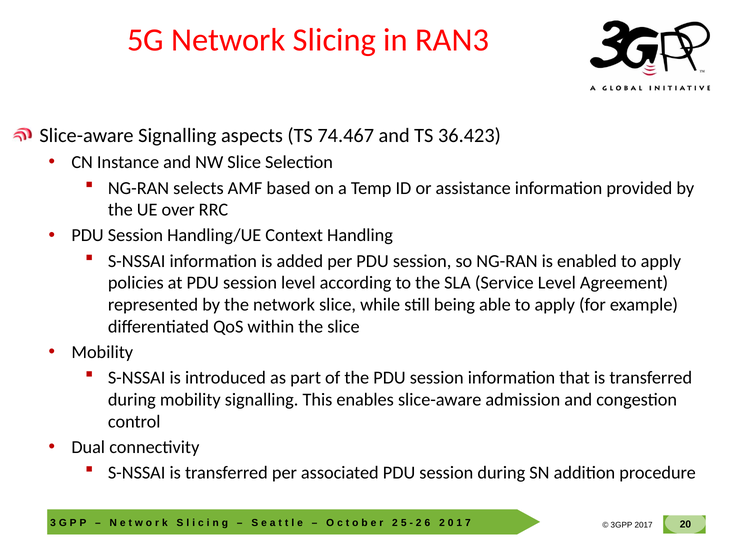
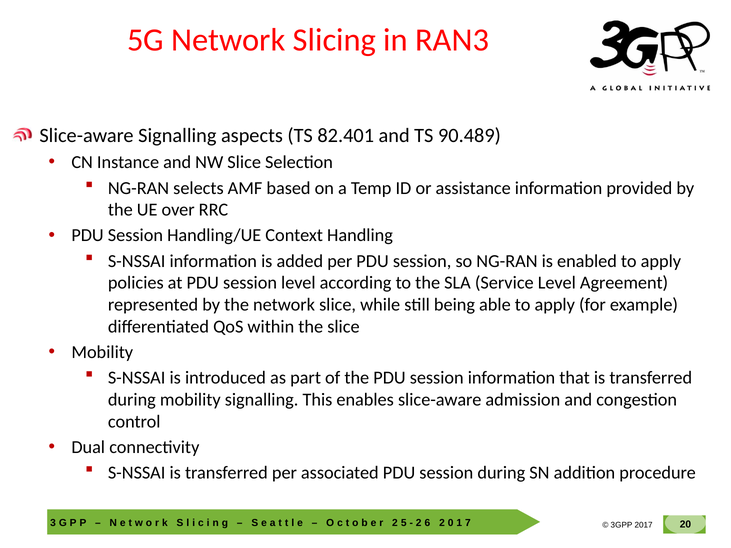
74.467: 74.467 -> 82.401 (346, 136)
36.423: 36.423 -> 90.489 (469, 136)
